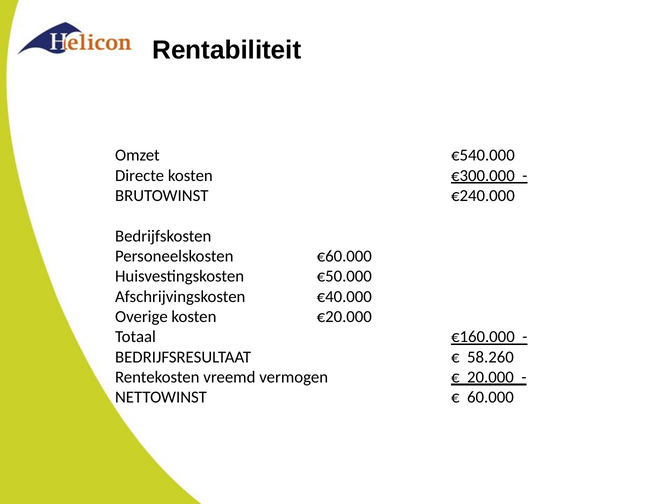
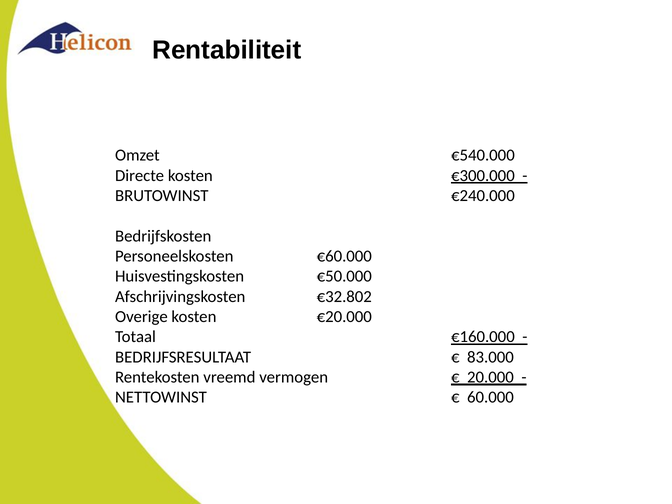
€40.000: €40.000 -> €32.802 (344, 297)
58.260: 58.260 -> 83.000 (490, 357)
